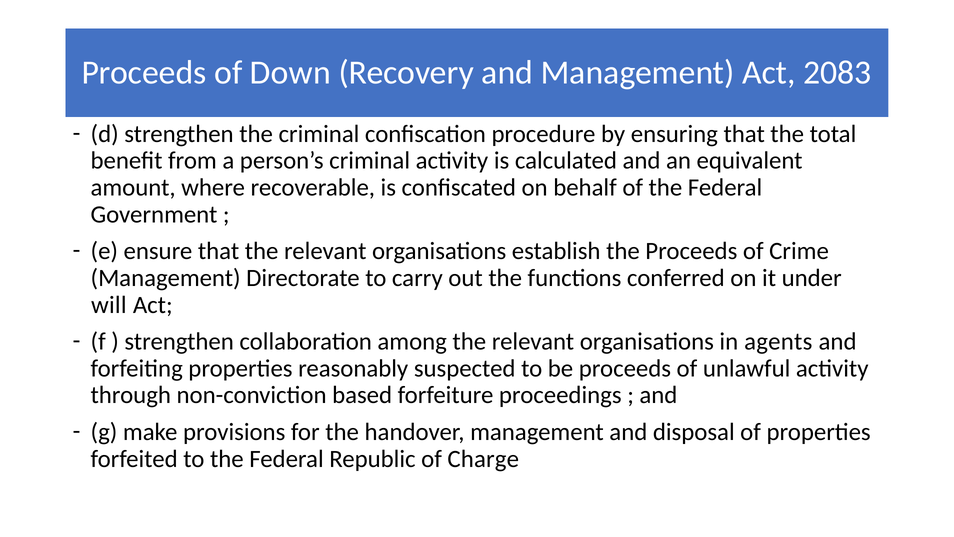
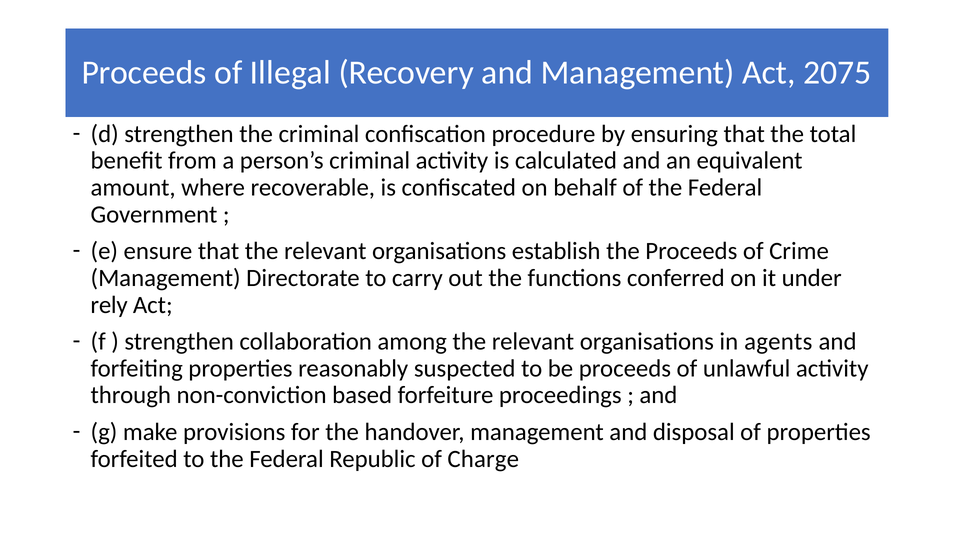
Down: Down -> Illegal (290, 72)
2083: 2083 -> 2075 (837, 72)
will: will -> rely (109, 305)
